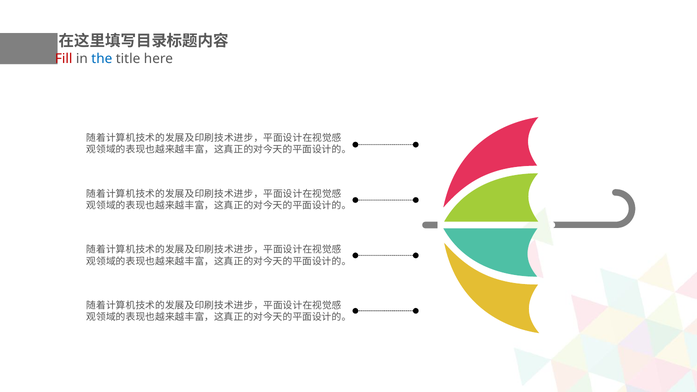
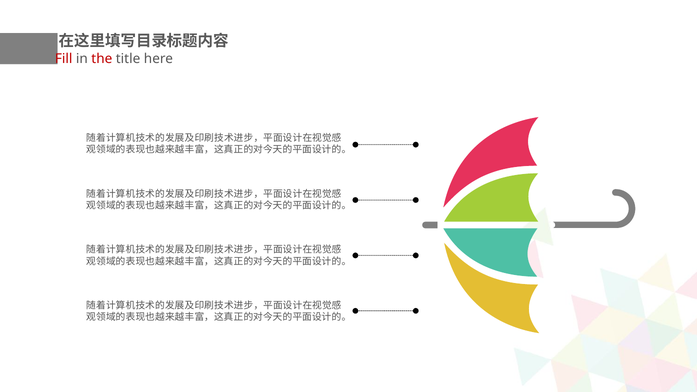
the colour: blue -> red (102, 59)
